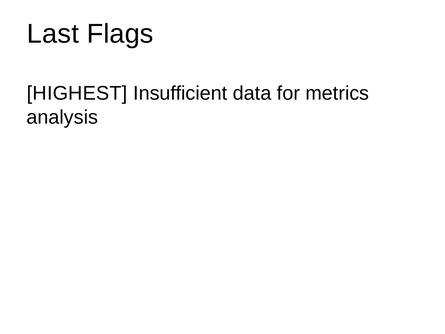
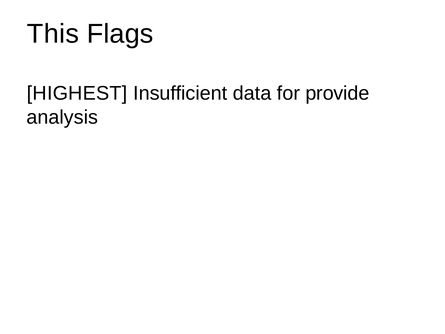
Last: Last -> This (53, 34)
metrics: metrics -> provide (337, 93)
